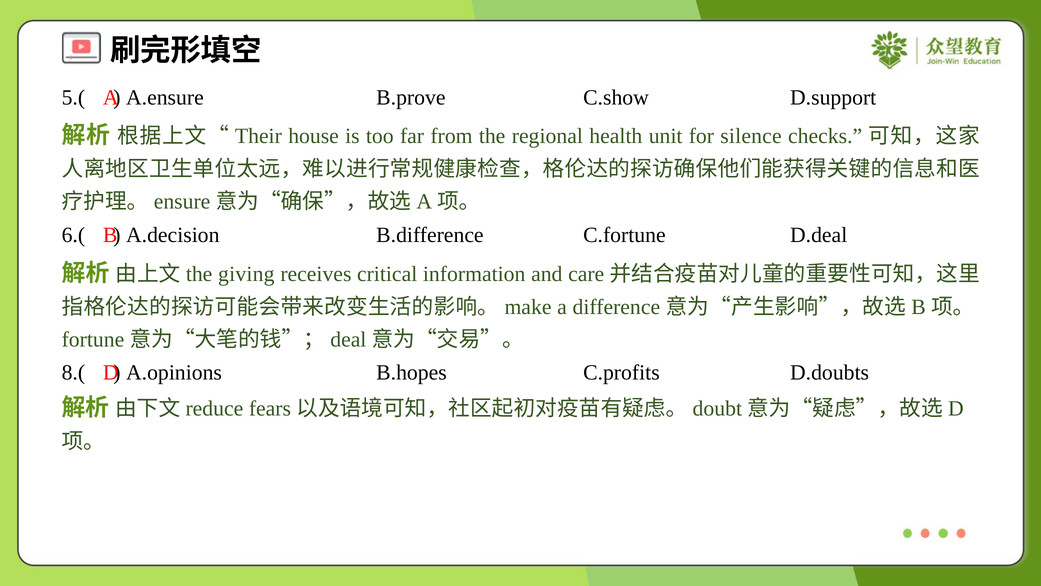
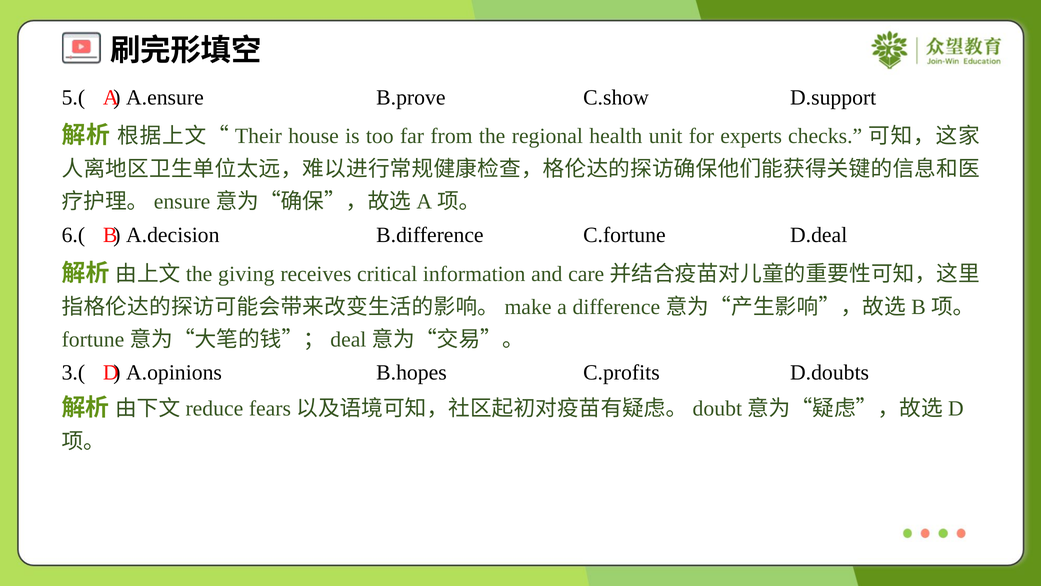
silence: silence -> experts (751, 136)
8.(: 8.( -> 3.( (73, 373)
